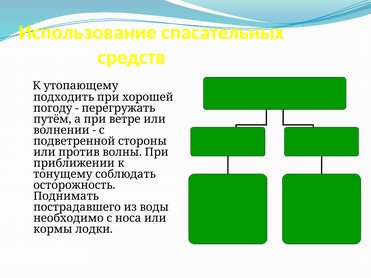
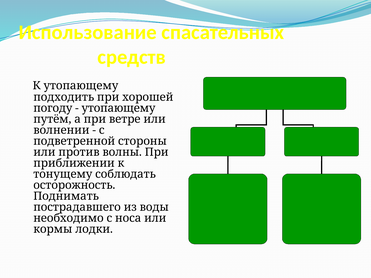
перегружать: перегружать -> утопающему (118, 108)
